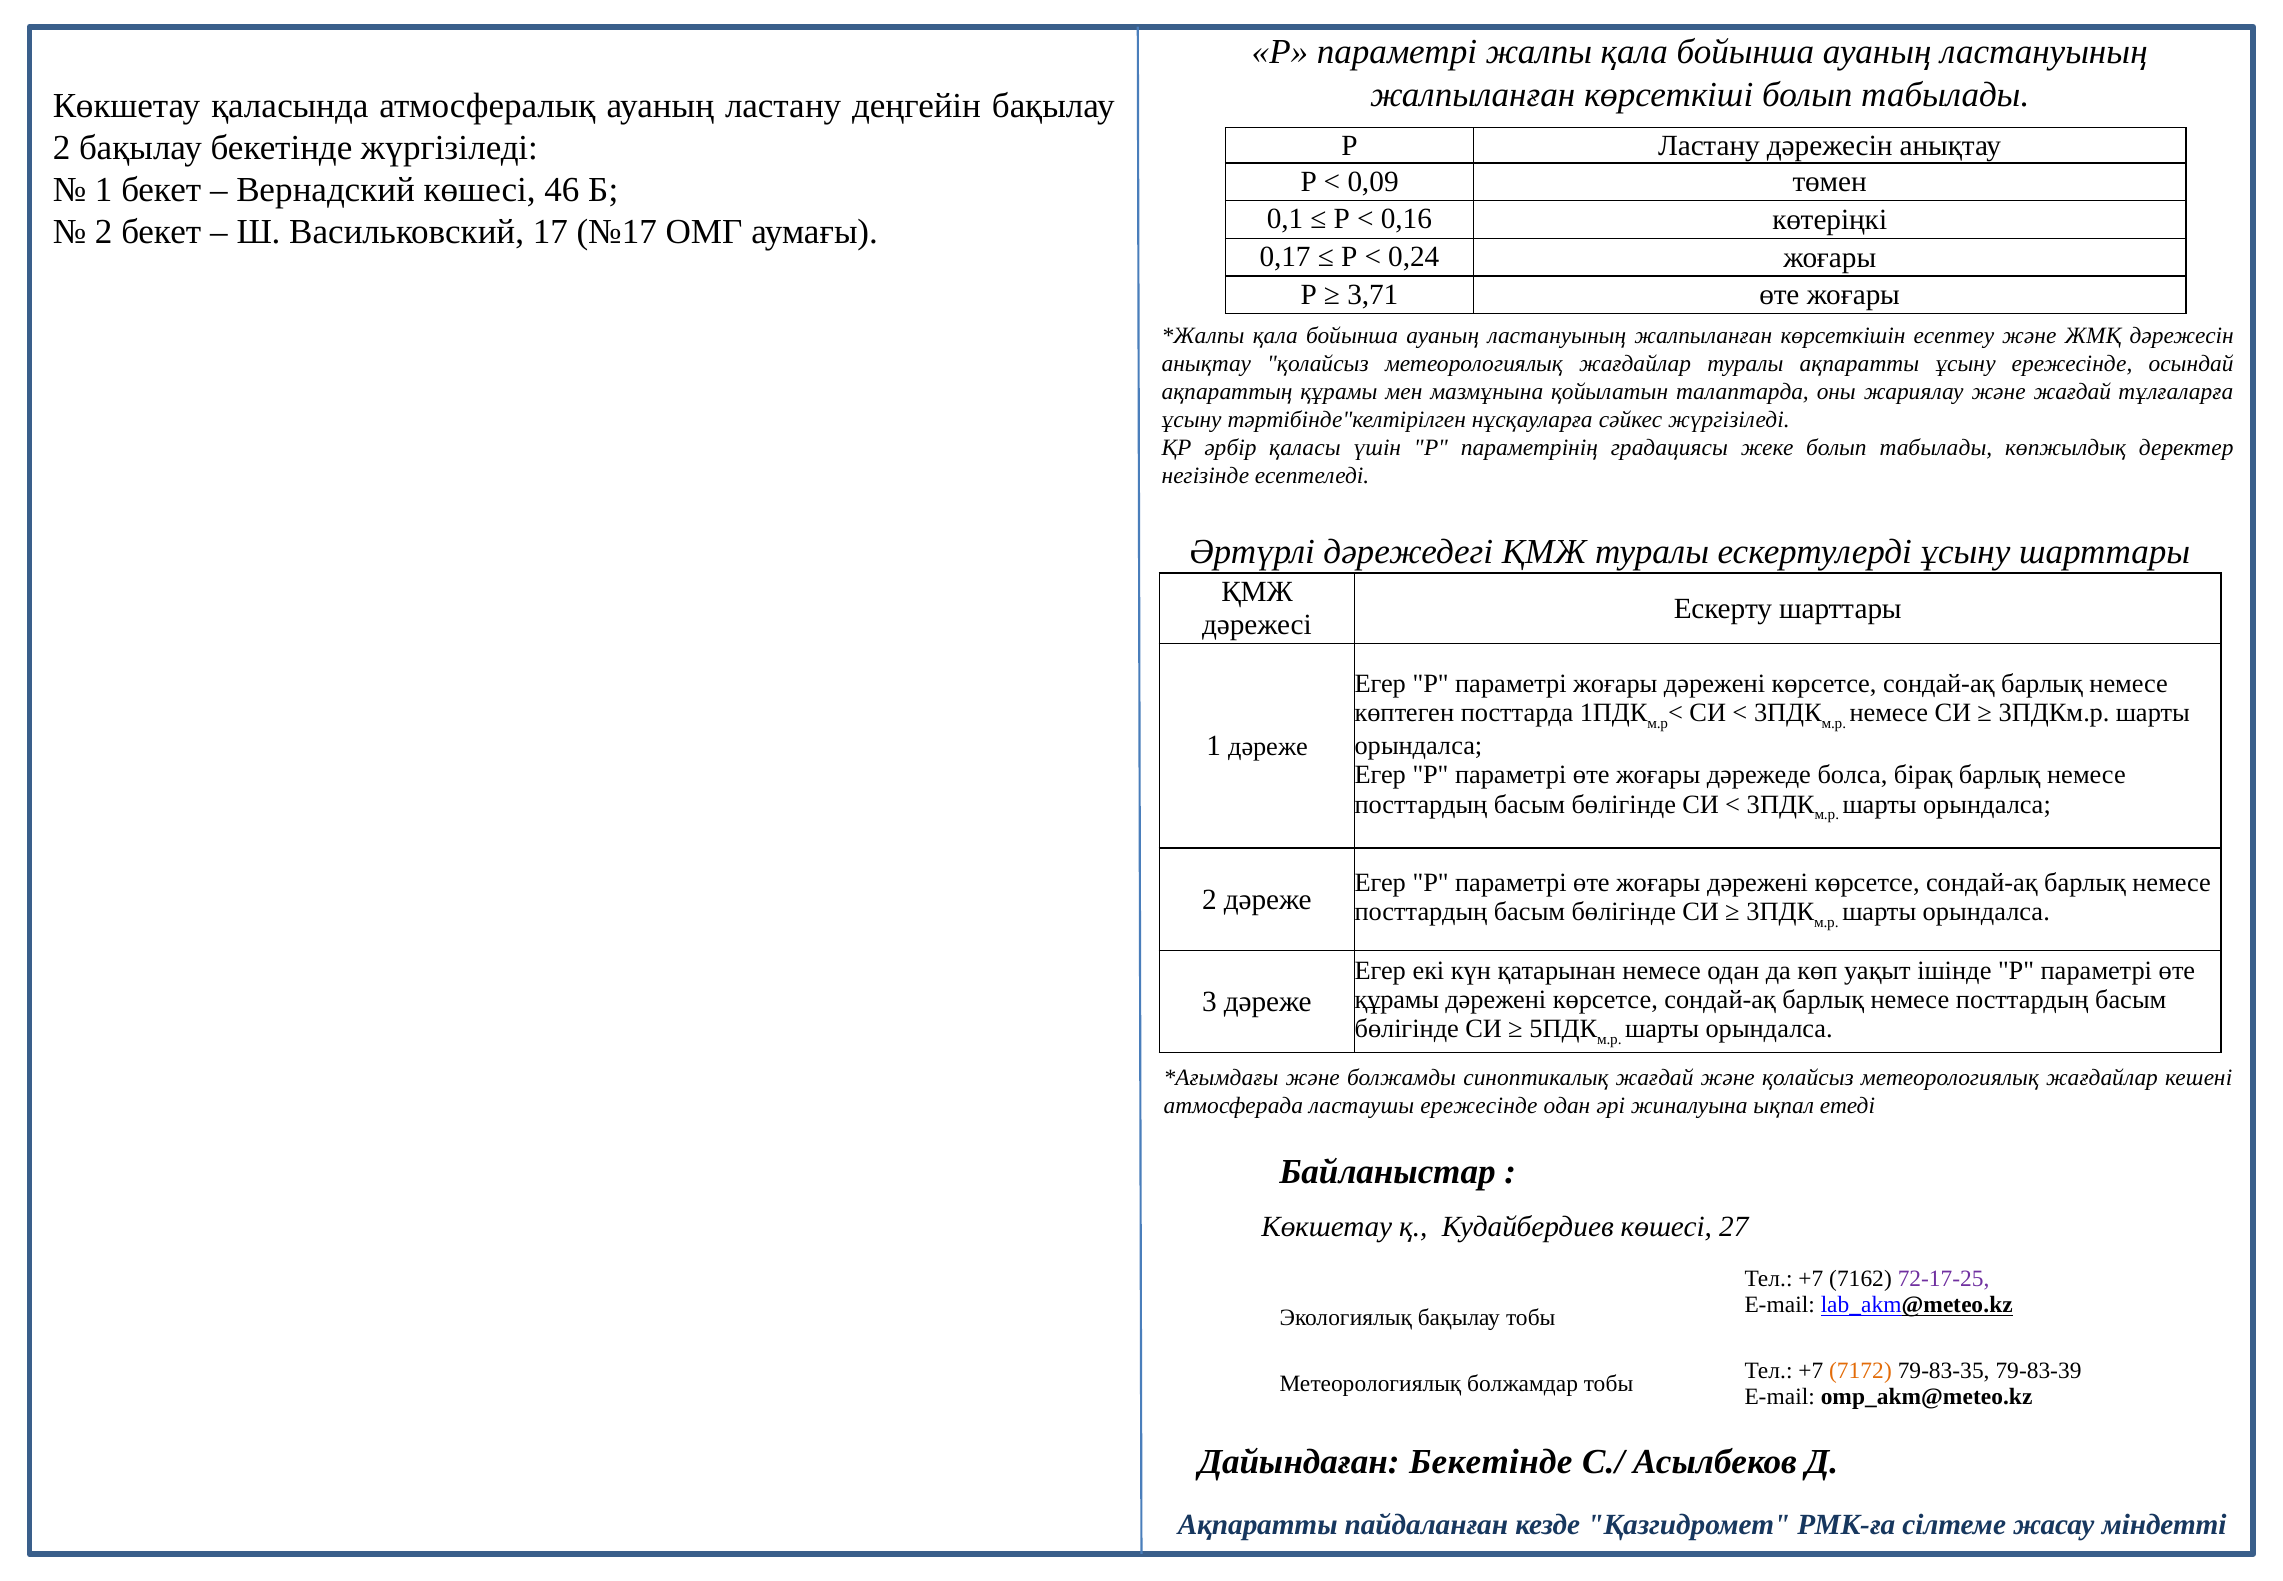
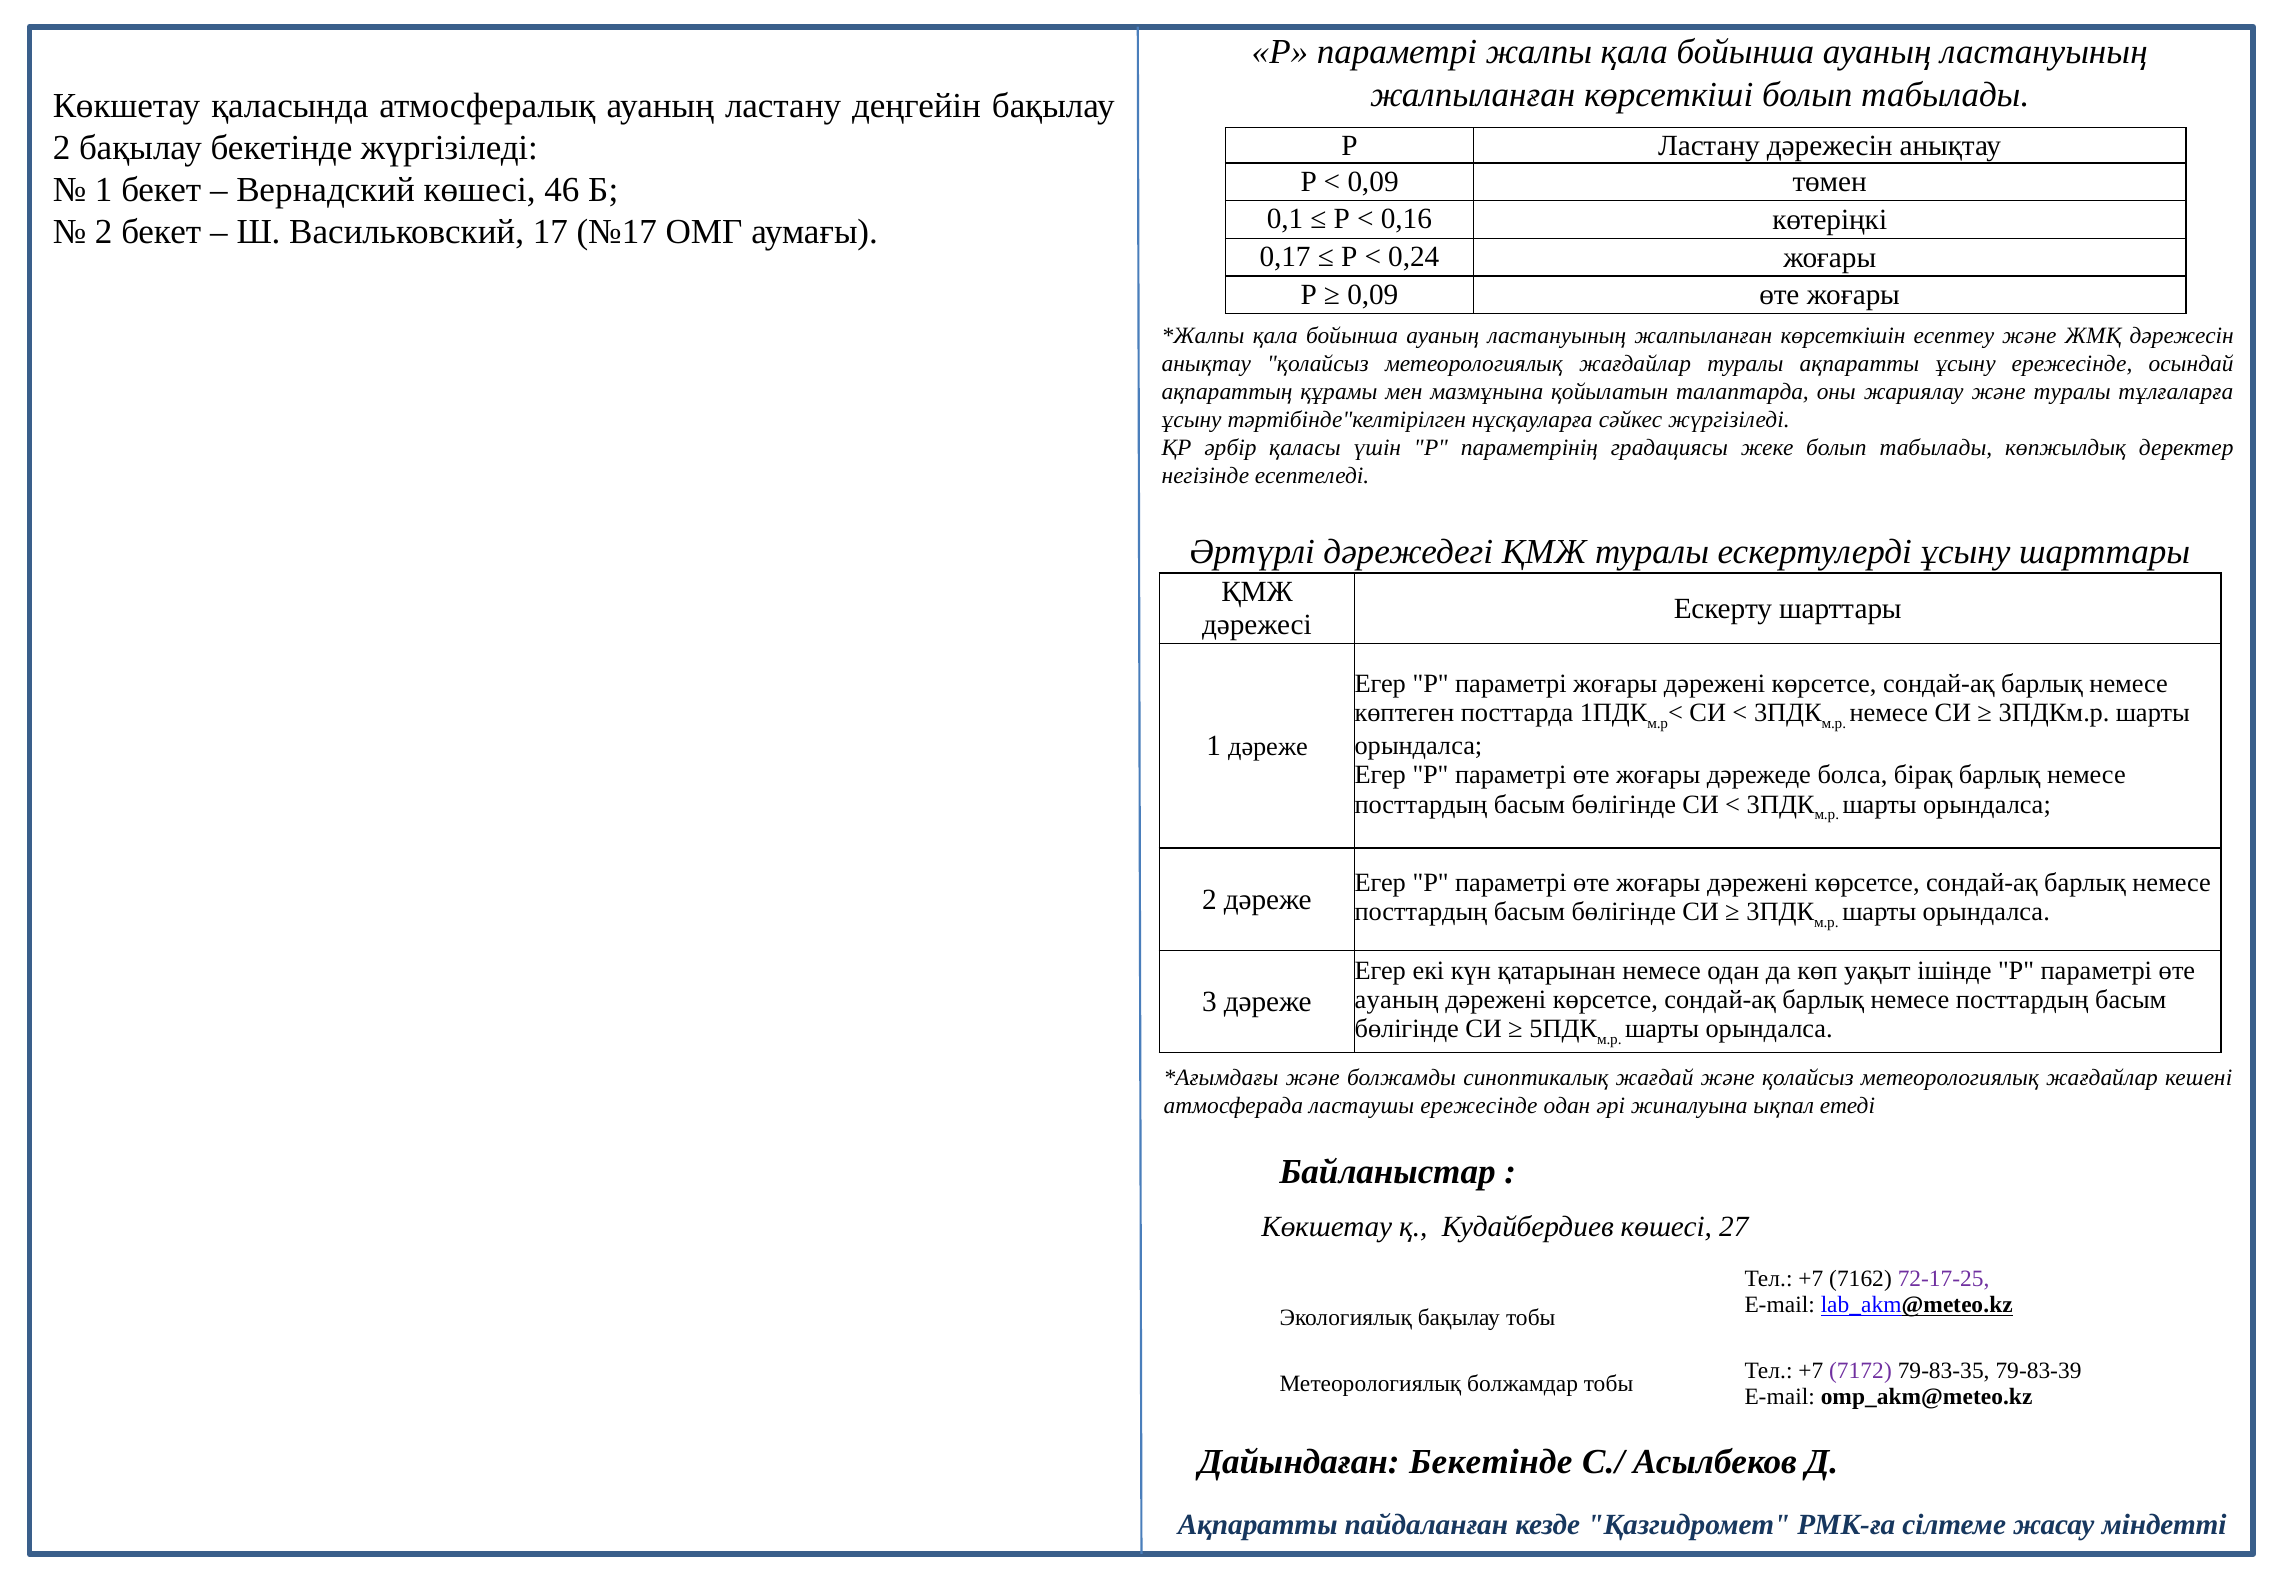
3,71: 3,71 -> 0,09 (1373, 295)
және жағдай: жағдай -> туралы (2072, 392)
құрамы: құрамы -> ауаның (1397, 999)
7172 colour: orange -> purple (1860, 1370)
